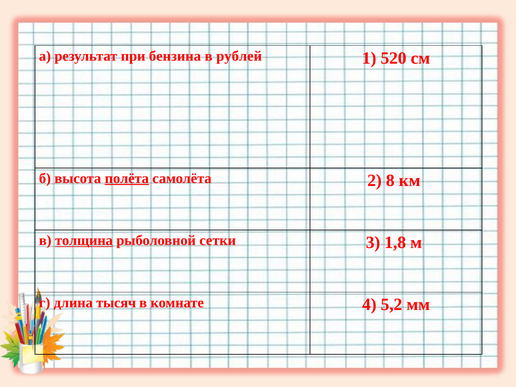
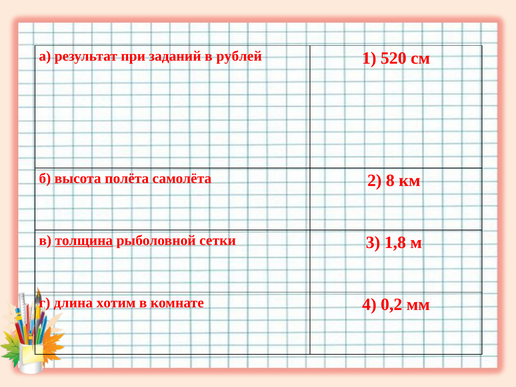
бензина: бензина -> заданий (175, 56)
полёта underline: present -> none (127, 178)
тысяч: тысяч -> хотим (116, 303)
5,2: 5,2 -> 0,2 (391, 305)
